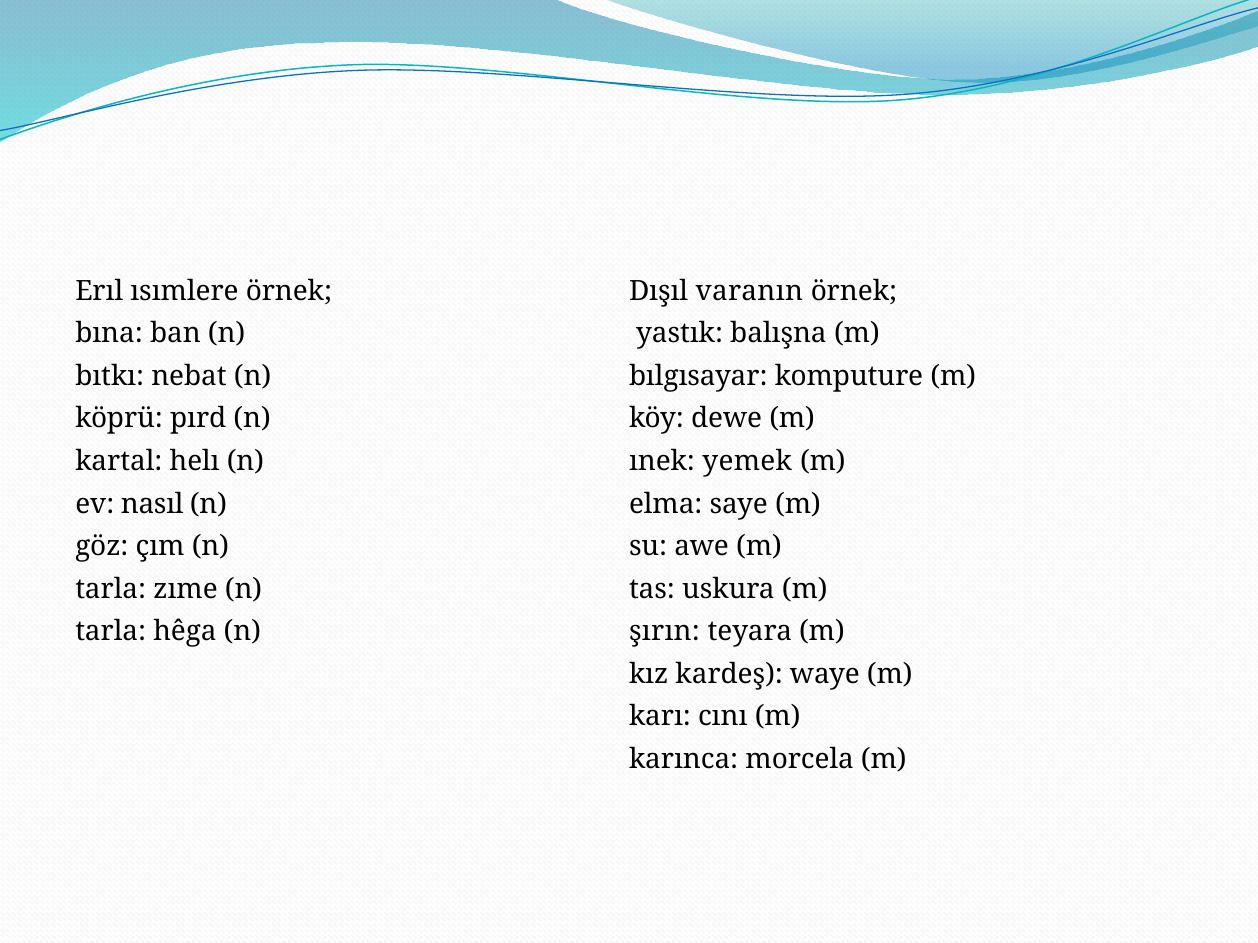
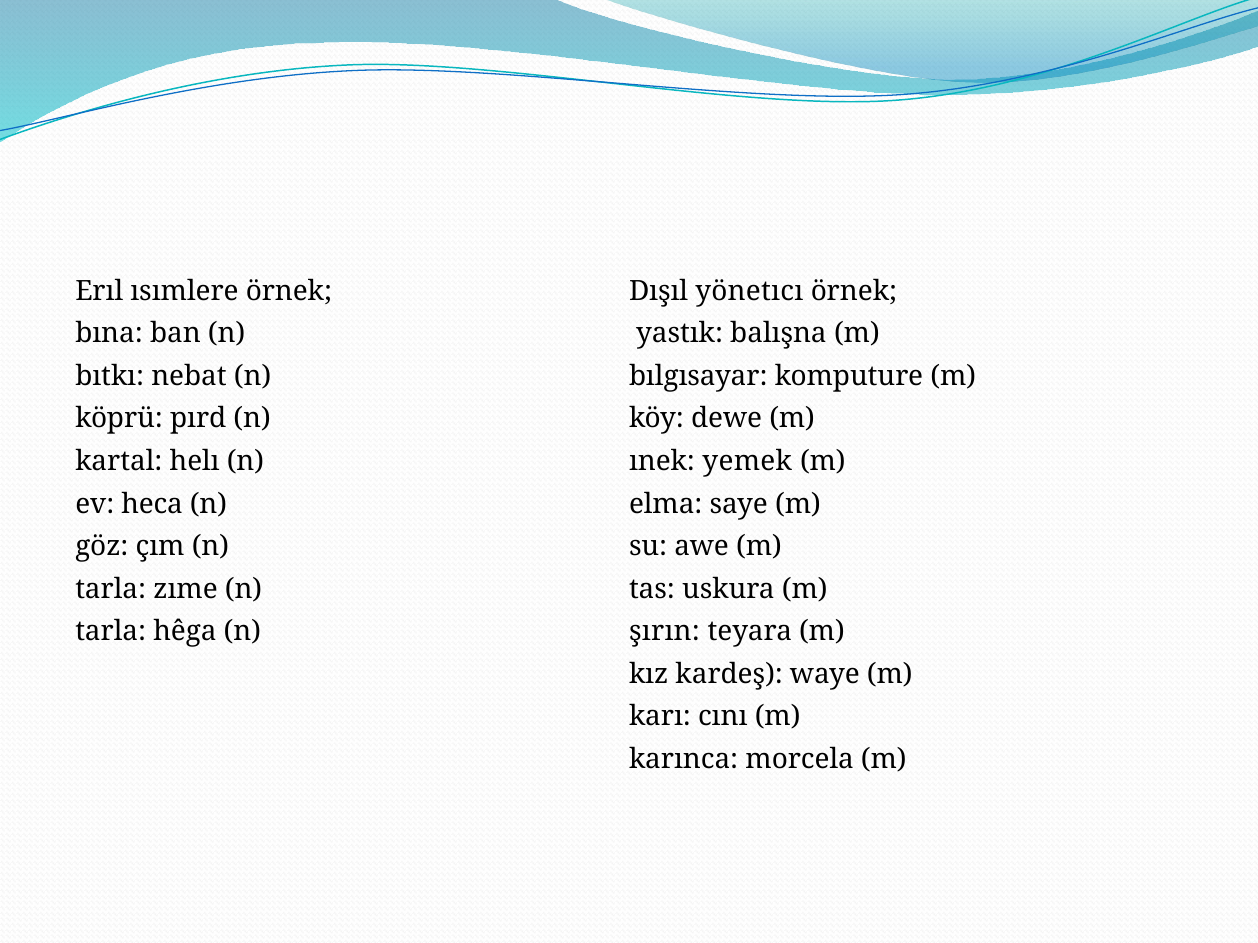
varanın: varanın -> yönetıcı (749, 291)
nasıl: nasıl -> heca (152, 504)
